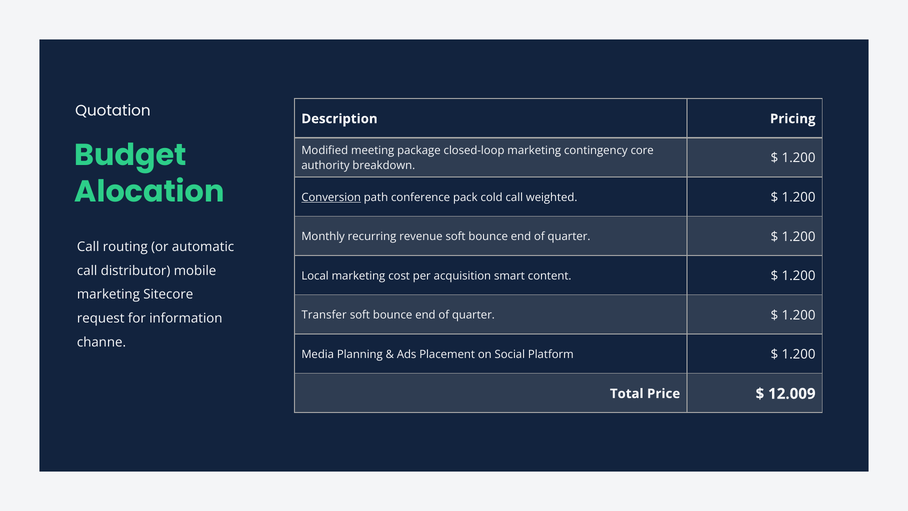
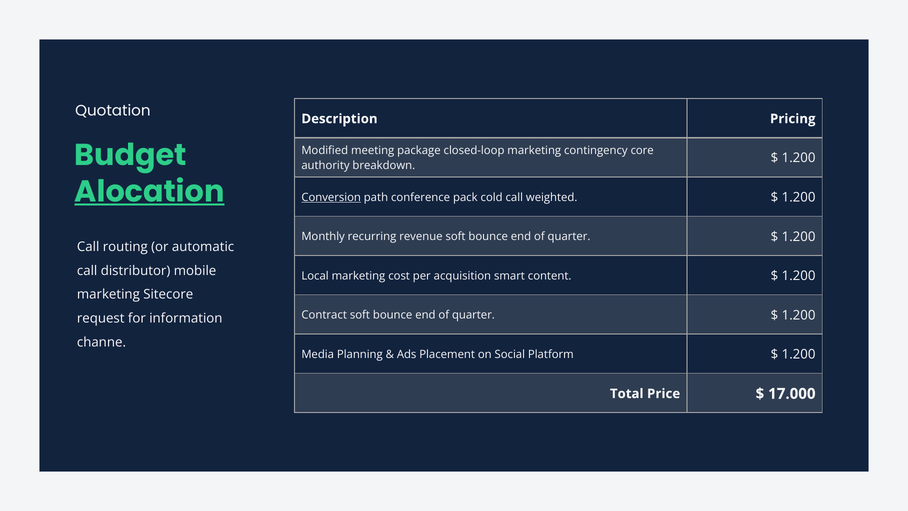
Alocation underline: none -> present (149, 191)
Transfer: Transfer -> Contract (324, 315)
12.009: 12.009 -> 17.000 (792, 394)
